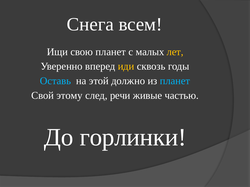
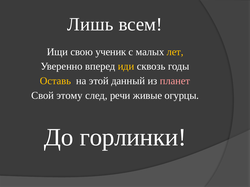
Снега: Снега -> Лишь (90, 24)
свою планет: планет -> ученик (111, 52)
Оставь colour: light blue -> yellow (55, 81)
должно: должно -> данный (128, 81)
планет colour: light blue -> pink (175, 81)
частью: частью -> огурцы (182, 96)
